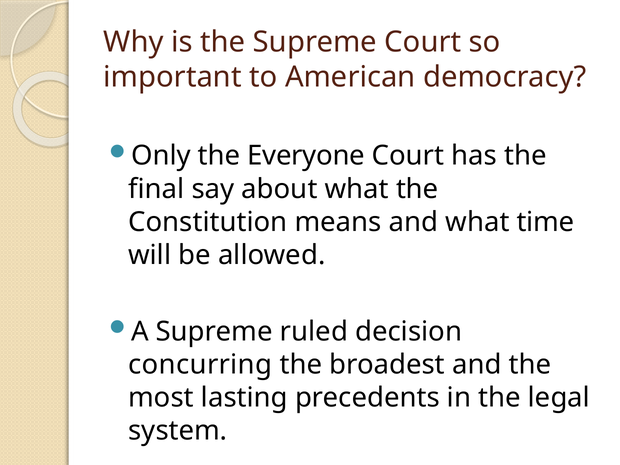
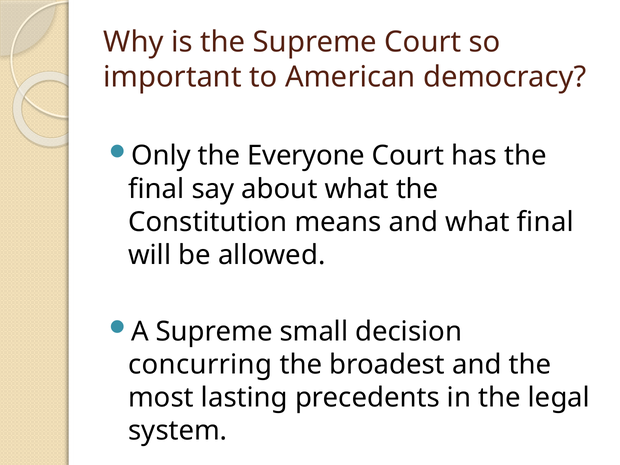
what time: time -> final (545, 222)
ruled: ruled -> small (314, 332)
